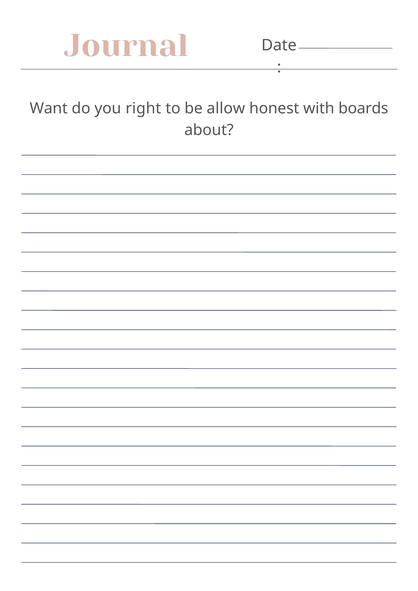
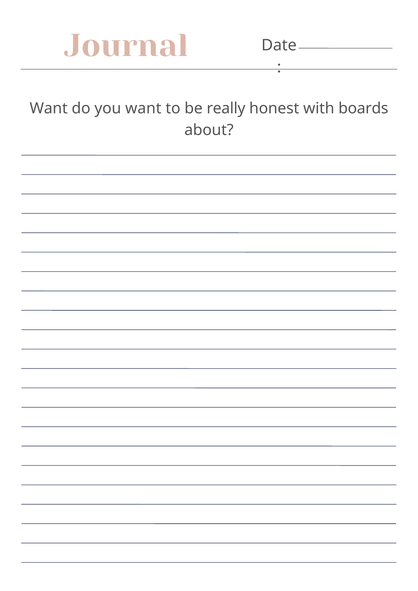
you right: right -> want (143, 108)
allow: allow -> really (226, 108)
